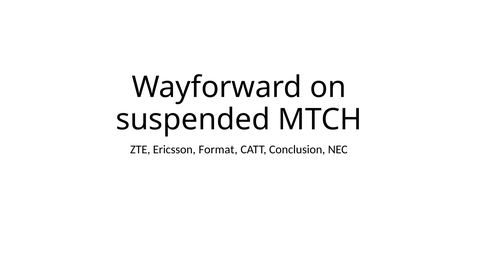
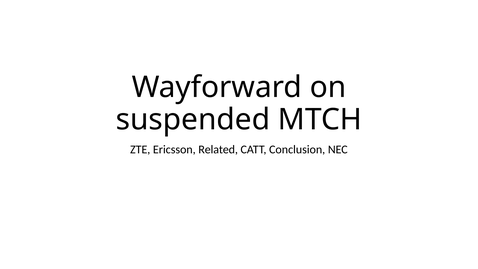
Format: Format -> Related (218, 149)
